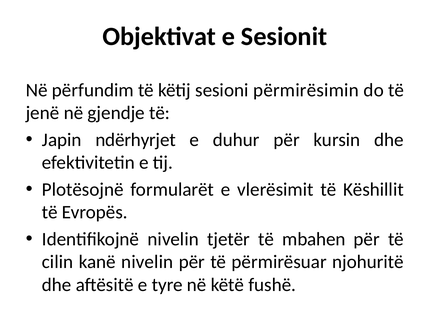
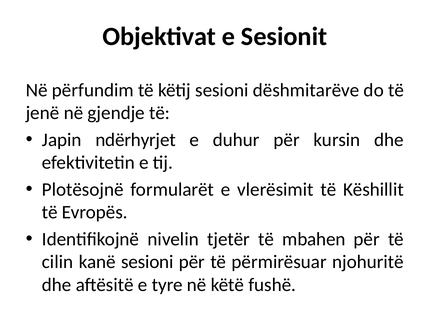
përmirësimin: përmirësimin -> dëshmitarëve (306, 90)
kanë nivelin: nivelin -> sesioni (147, 262)
